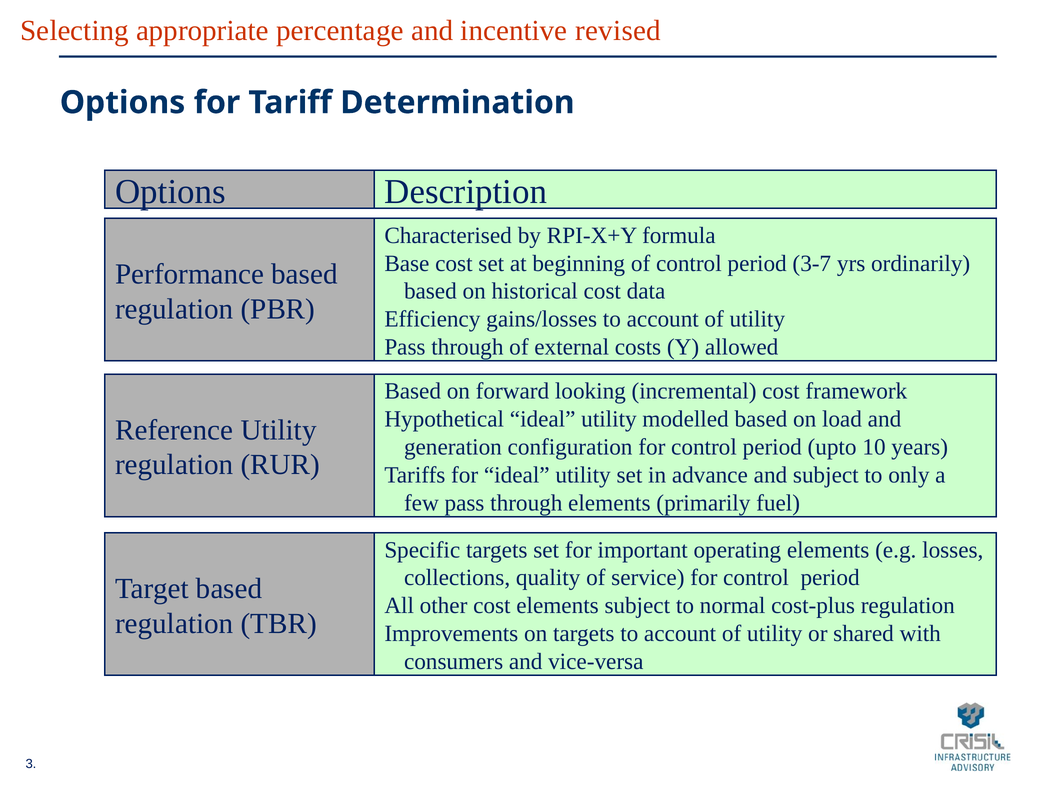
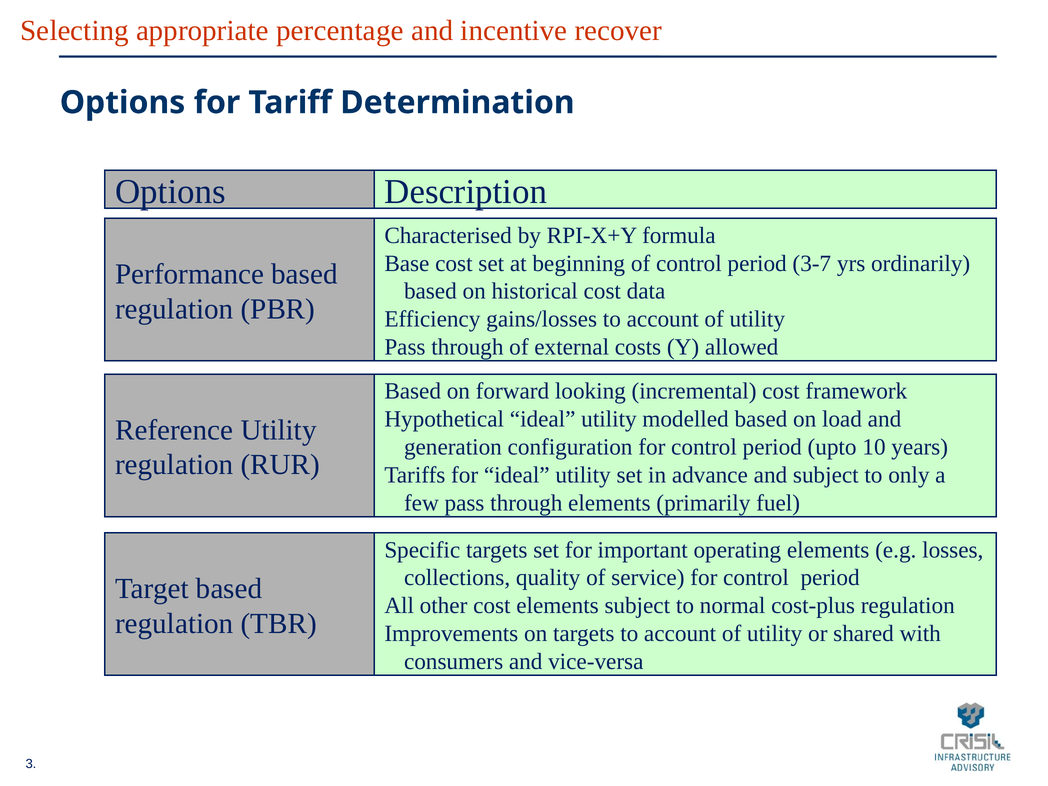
revised: revised -> recover (618, 31)
